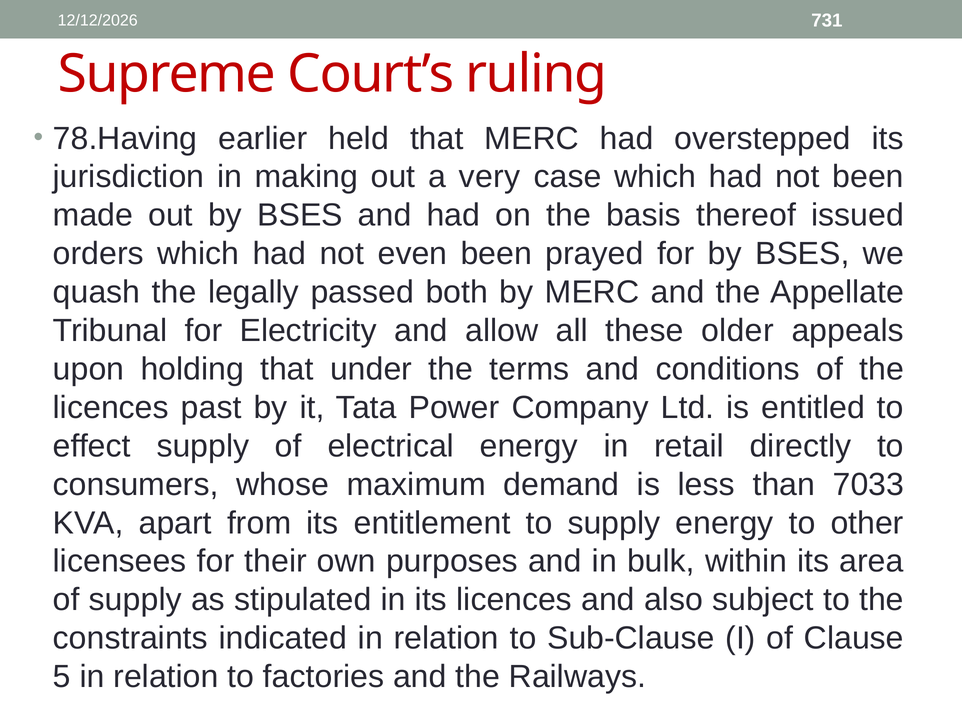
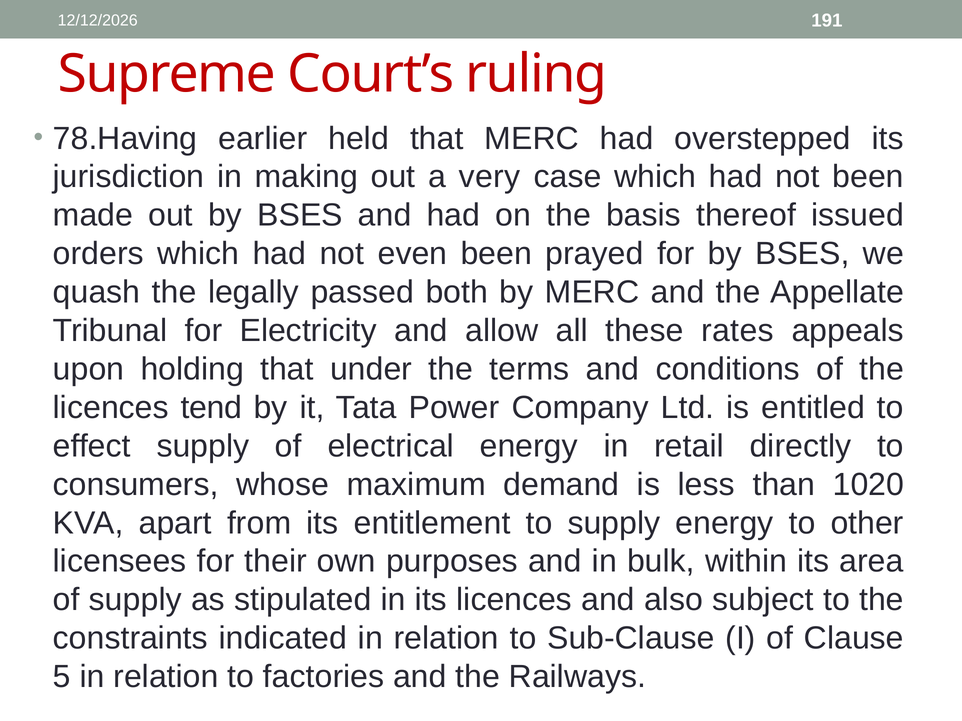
731: 731 -> 191 (827, 21)
older: older -> rates (737, 331)
past: past -> tend (211, 408)
7033: 7033 -> 1020 (868, 485)
